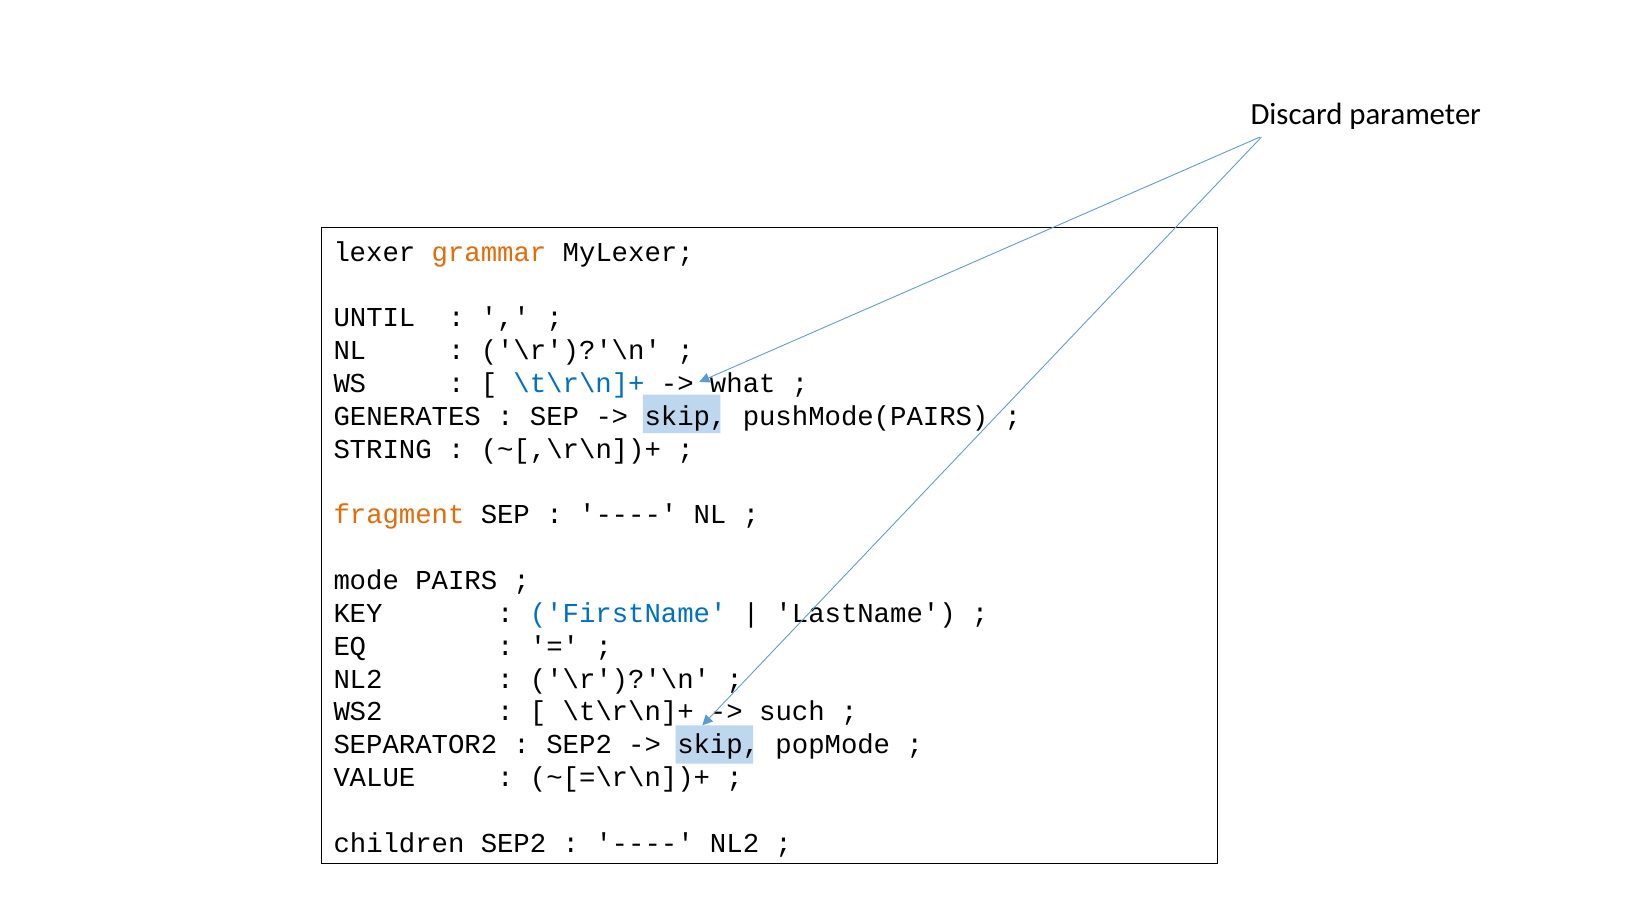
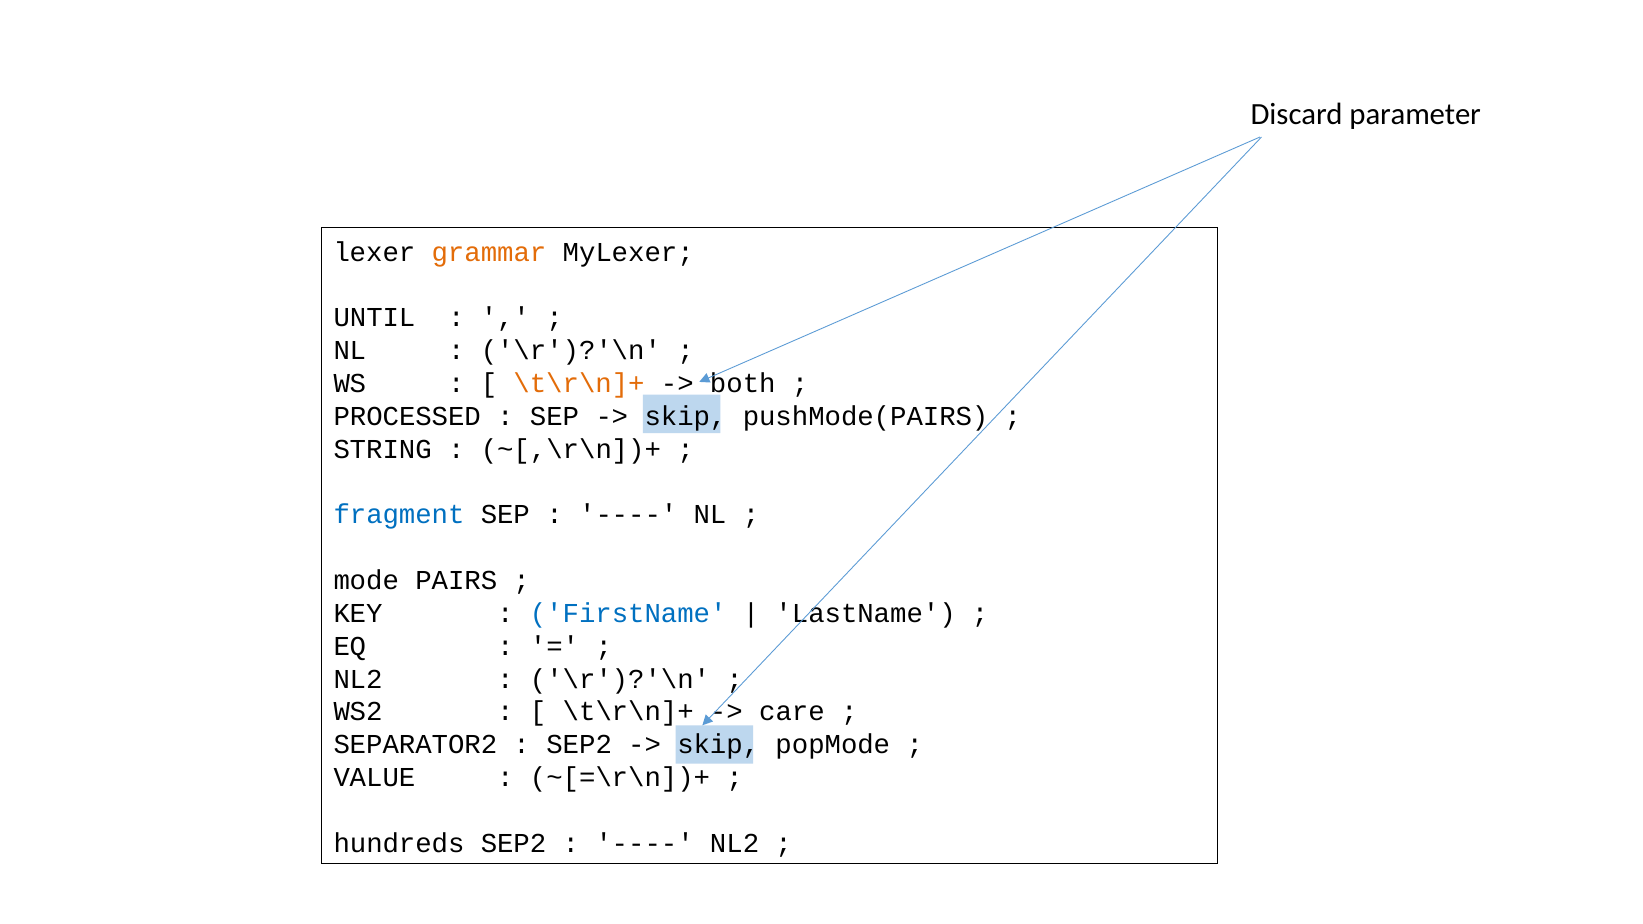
\t\r\n]+ colour: blue -> orange (579, 384)
what: what -> both (743, 384)
GENERATES: GENERATES -> PROCESSED (407, 416)
fragment colour: orange -> blue (399, 515)
such: such -> care (792, 712)
children: children -> hundreds (399, 843)
